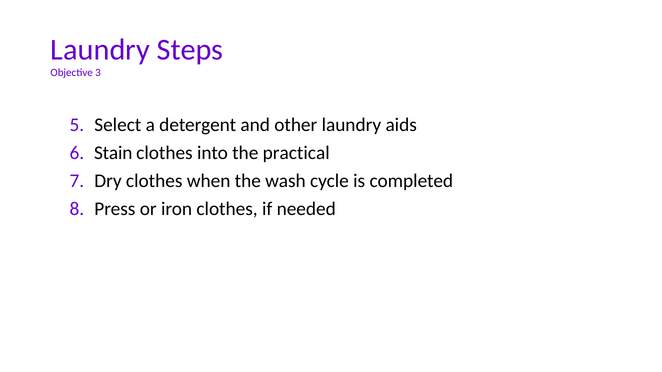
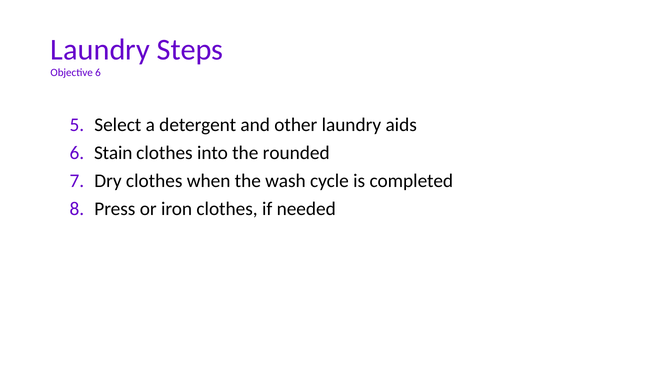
Objective 3: 3 -> 6 (98, 72)
practical: practical -> rounded (296, 153)
